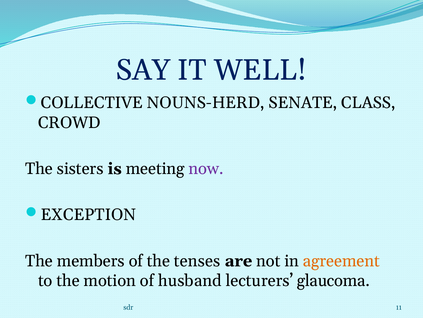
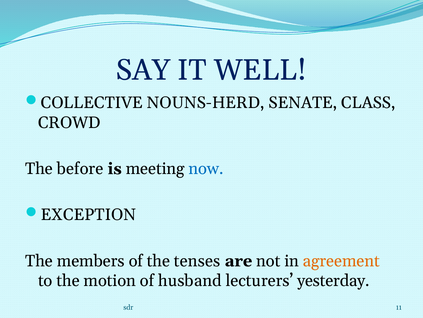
sisters: sisters -> before (80, 168)
now colour: purple -> blue (206, 168)
glaucoma: glaucoma -> yesterday (333, 280)
